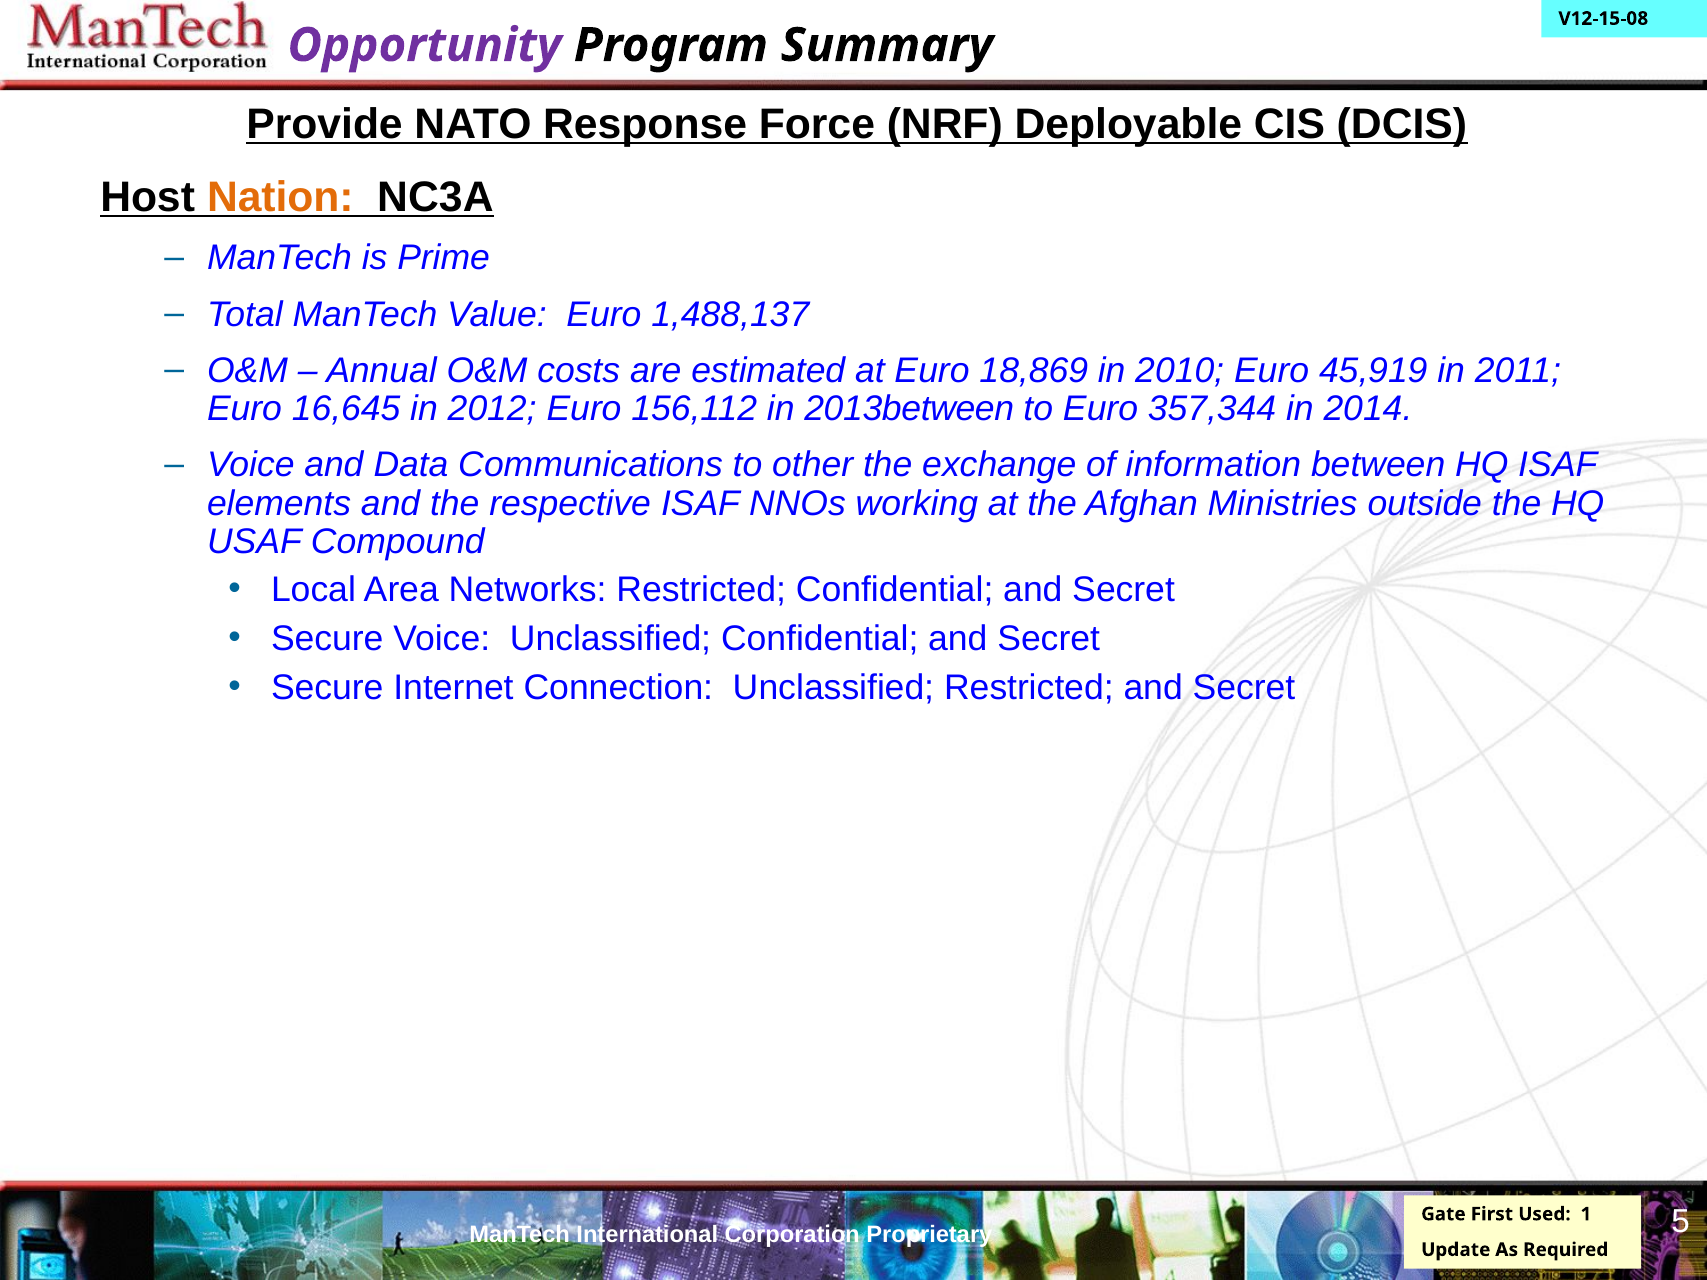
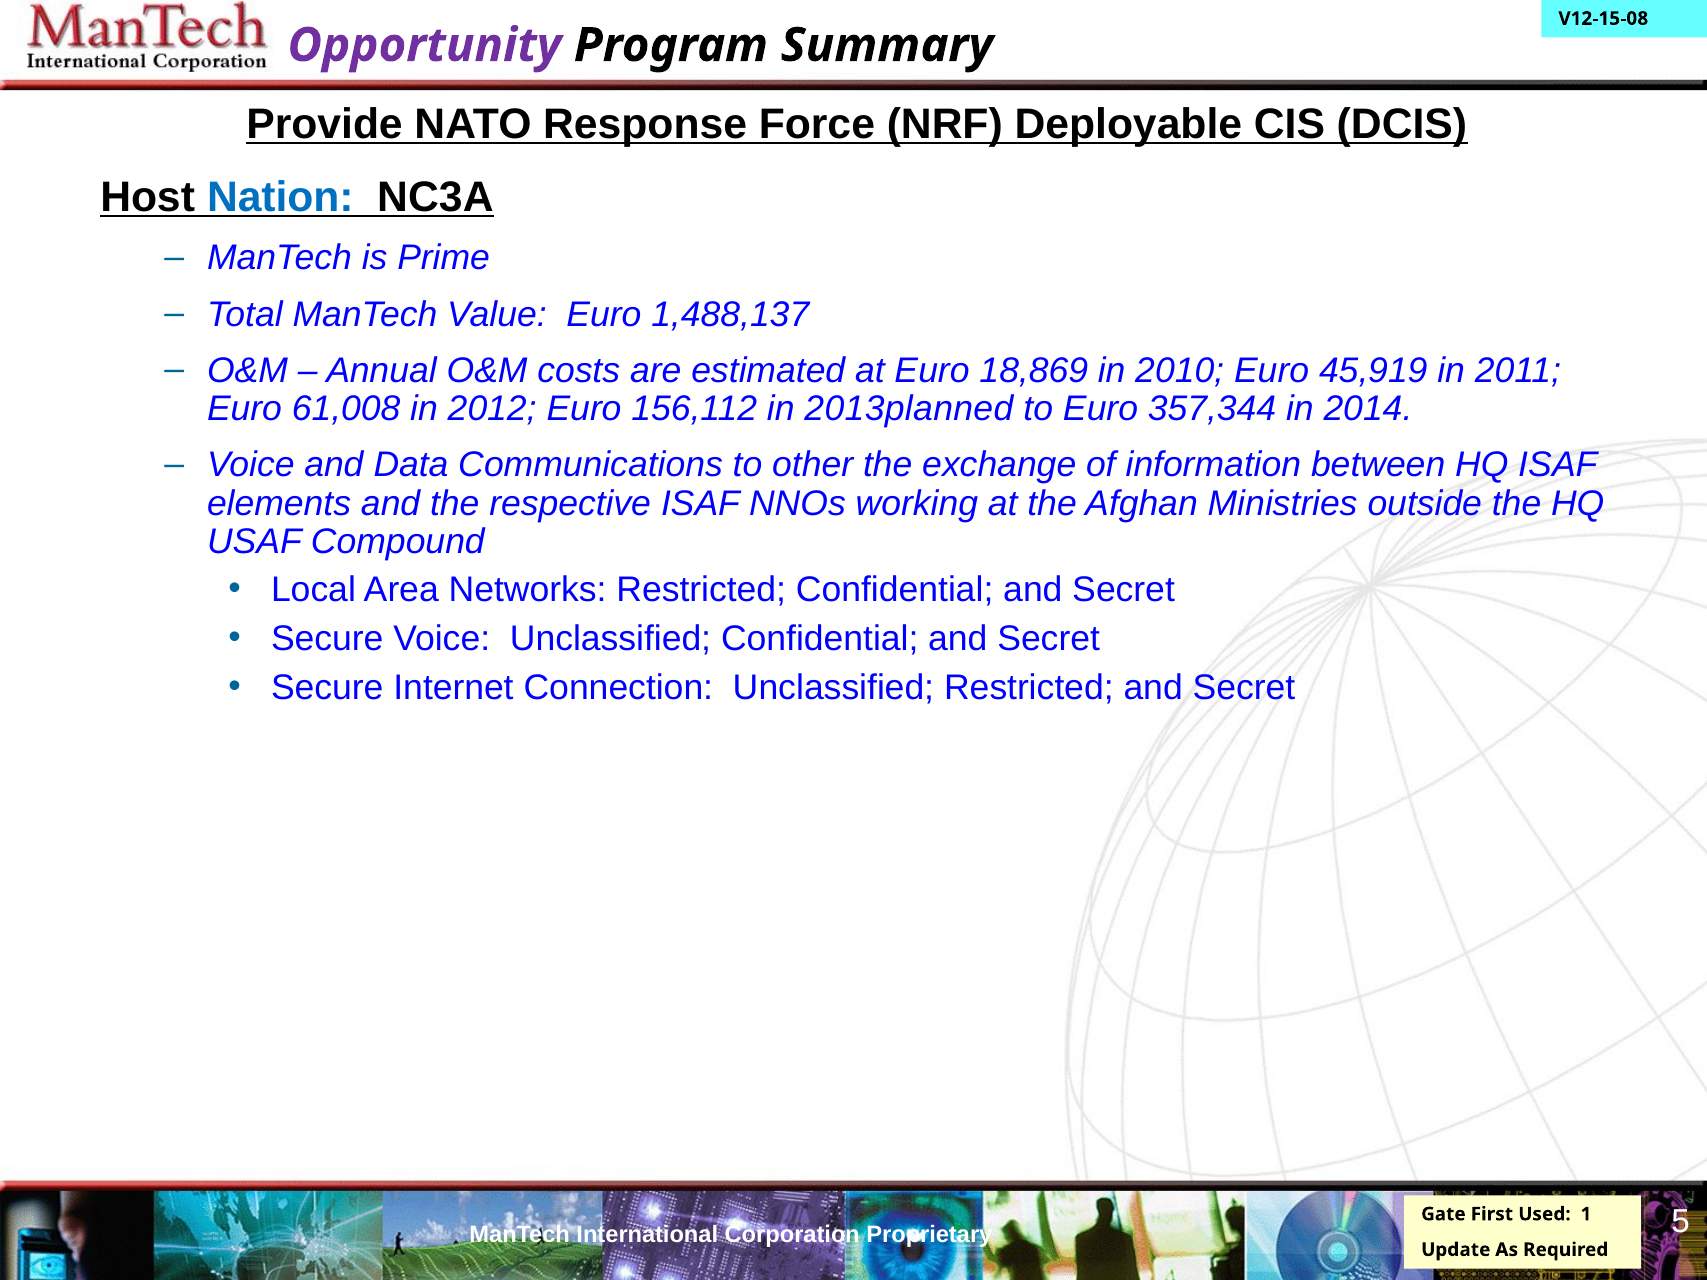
Nation colour: orange -> blue (280, 197)
16,645: 16,645 -> 61,008 (346, 409)
2013between: 2013between -> 2013planned (909, 409)
